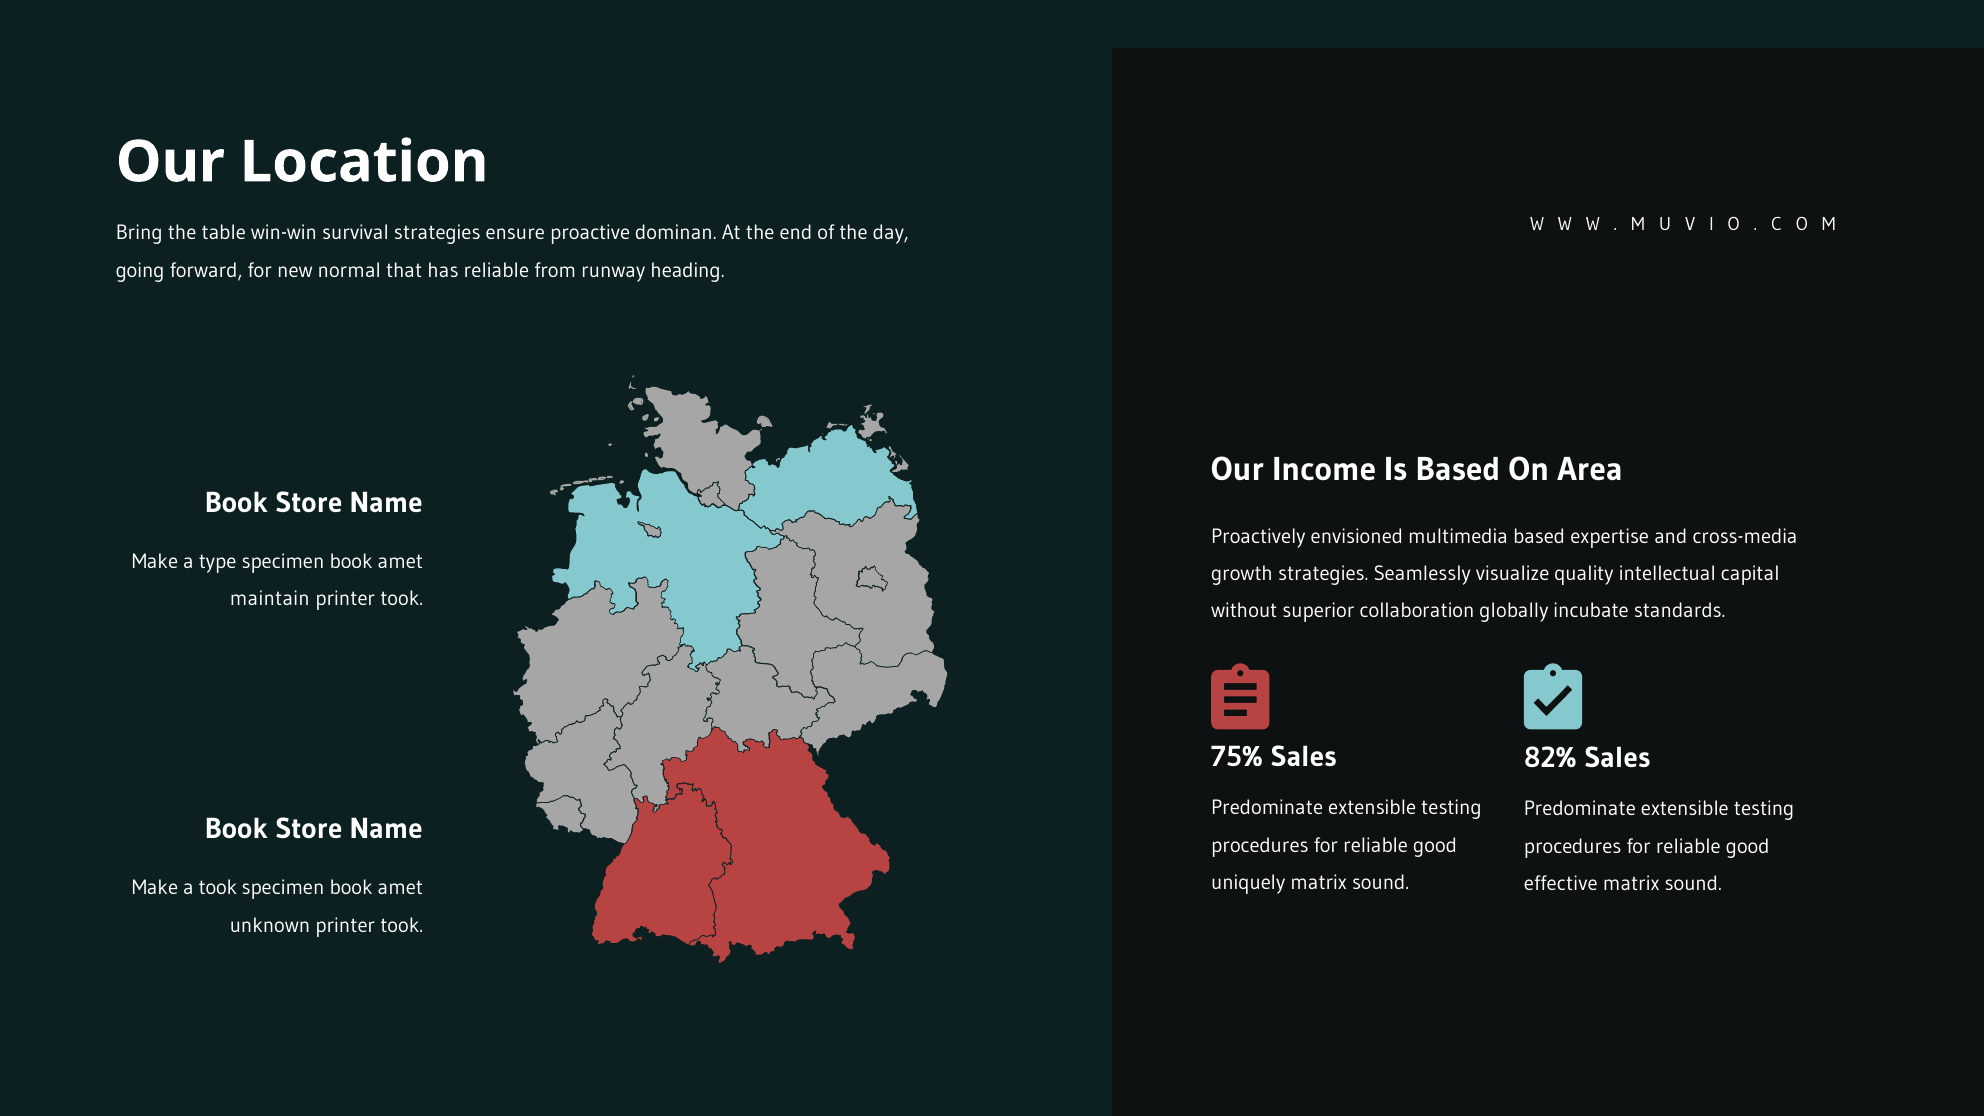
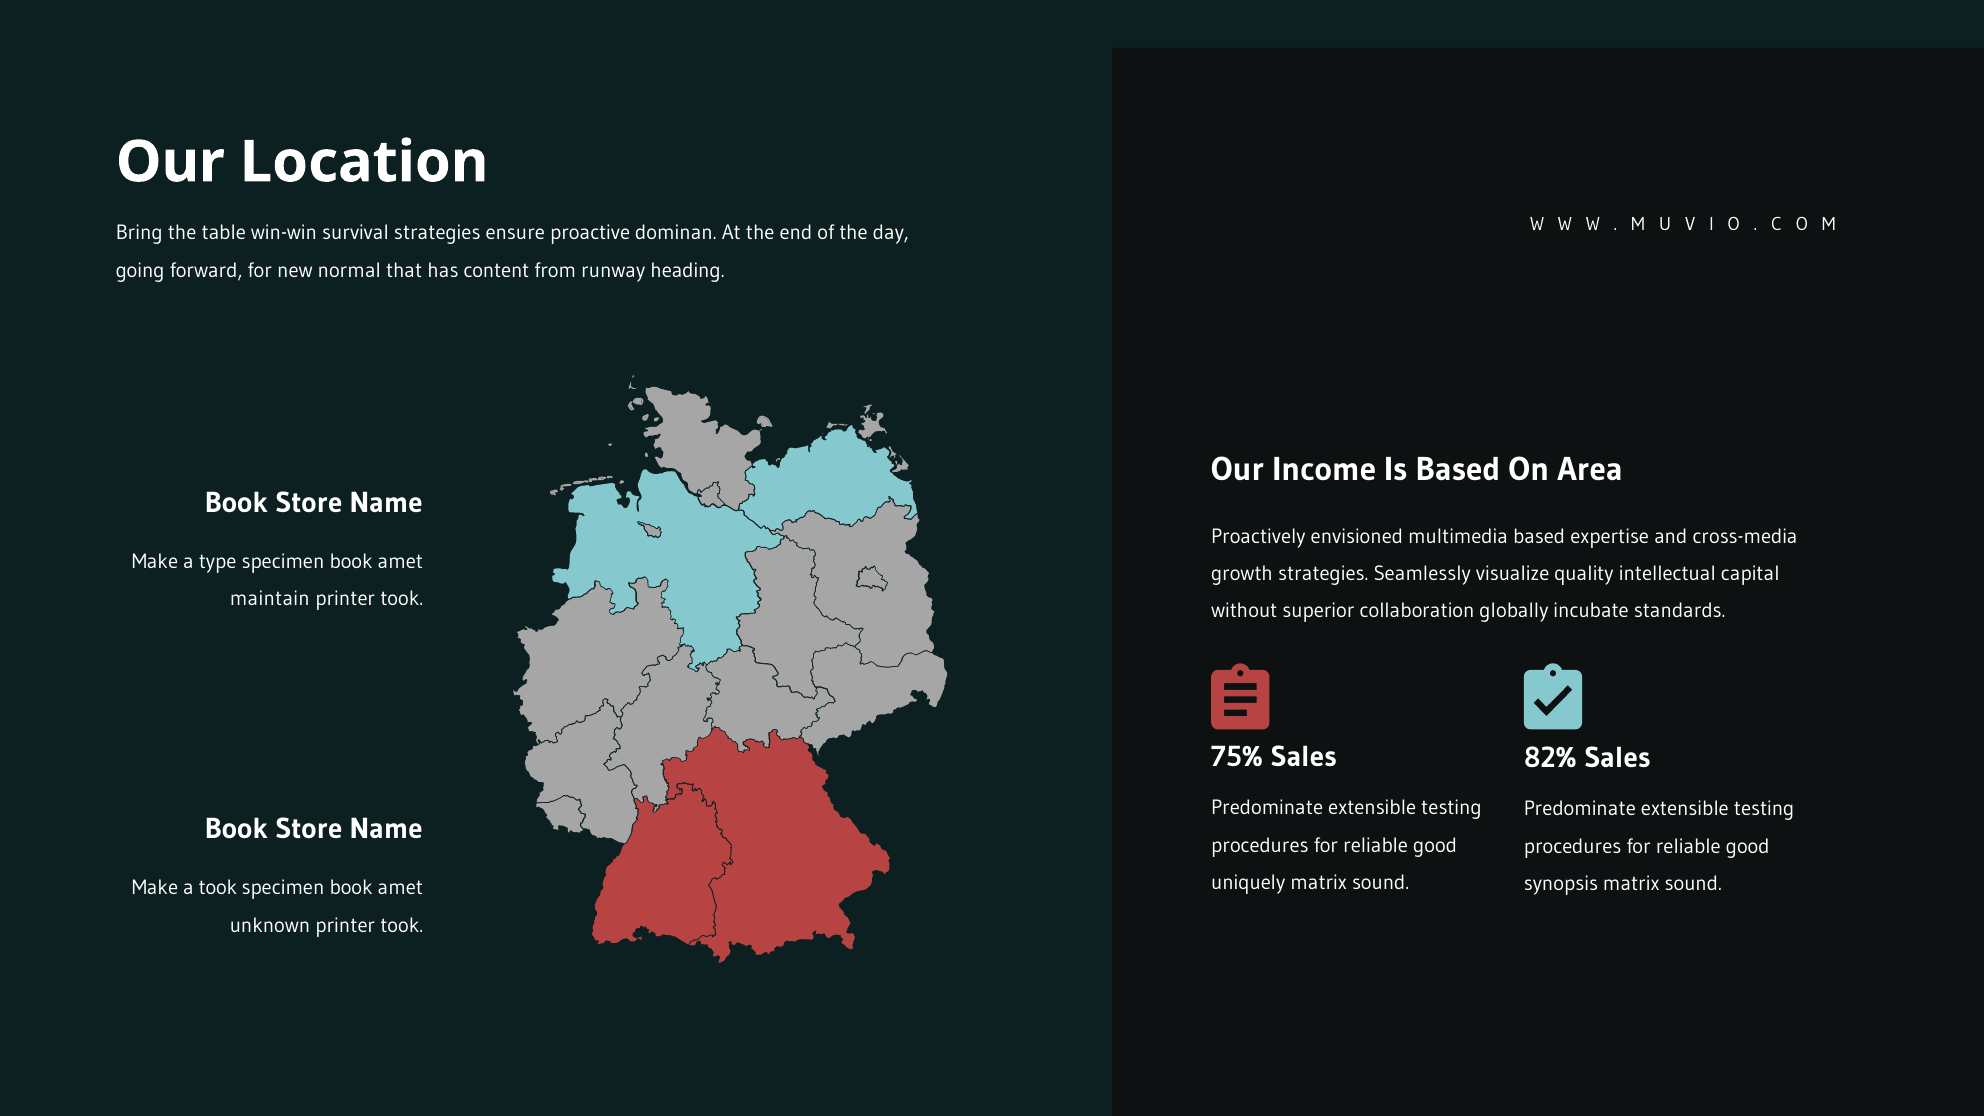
has reliable: reliable -> content (497, 270)
effective: effective -> synopsis (1561, 883)
